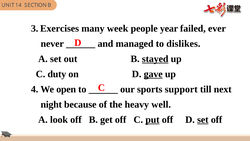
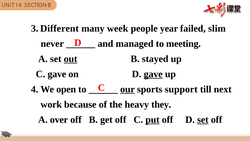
Exercises: Exercises -> Different (59, 28)
ever: ever -> slim (217, 28)
dislikes: dislikes -> meeting (183, 44)
out underline: none -> present (71, 59)
stayed underline: present -> none (155, 59)
C duty: duty -> gave (57, 74)
our underline: none -> present (128, 89)
night: night -> work (51, 104)
well: well -> they (161, 104)
look: look -> over (59, 119)
